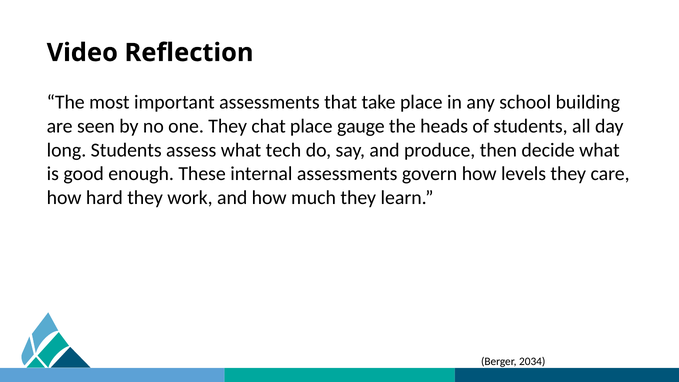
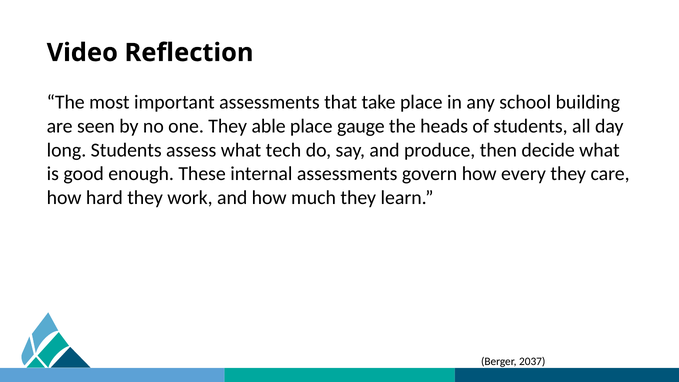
chat: chat -> able (269, 126)
levels: levels -> every (523, 174)
2034: 2034 -> 2037 (532, 361)
